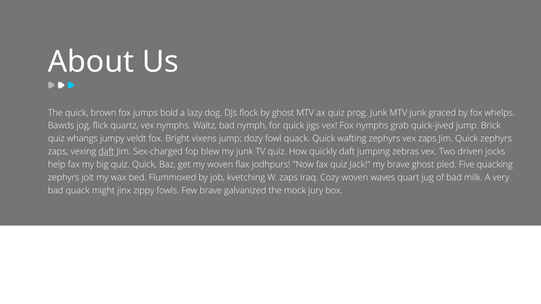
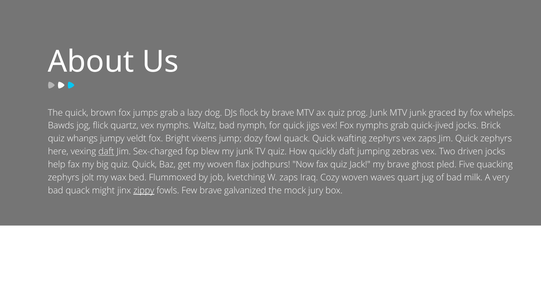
jumps bold: bold -> grab (169, 113)
by ghost: ghost -> brave (283, 113)
quick-jived jump: jump -> jocks (467, 126)
zaps: zaps -> here (58, 152)
zippy underline: none -> present (144, 191)
